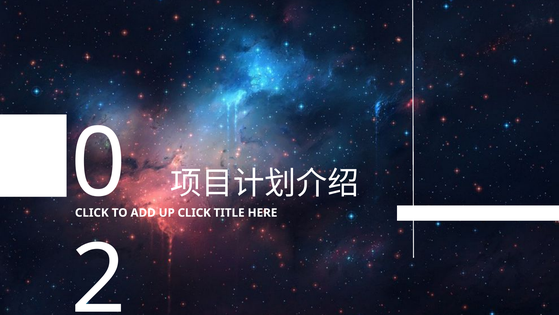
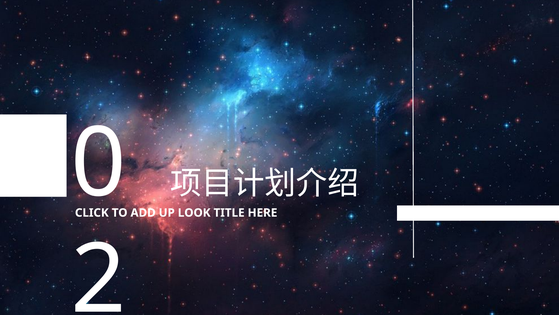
UP CLICK: CLICK -> LOOK (194, 212)
